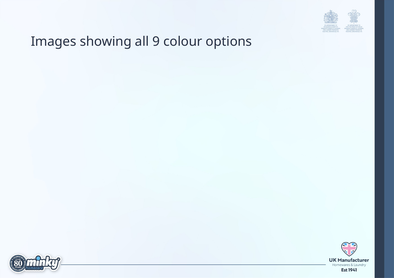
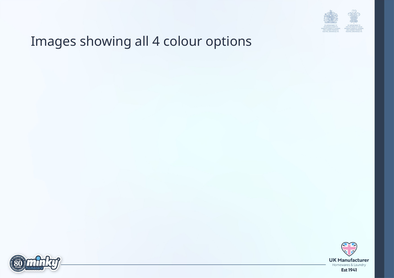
9: 9 -> 4 (156, 42)
